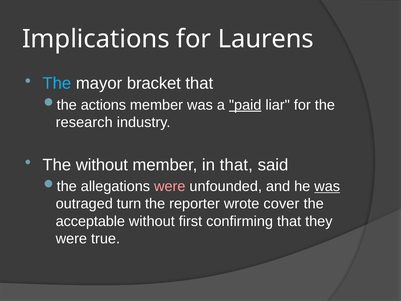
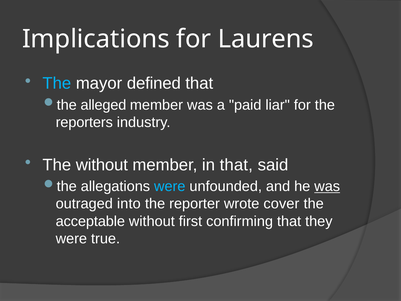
bracket: bracket -> defined (154, 83)
actions: actions -> alleged (103, 105)
paid underline: present -> none (245, 105)
research: research -> reporters (84, 122)
were colour: pink -> light blue (170, 186)
turn: turn -> into (129, 204)
